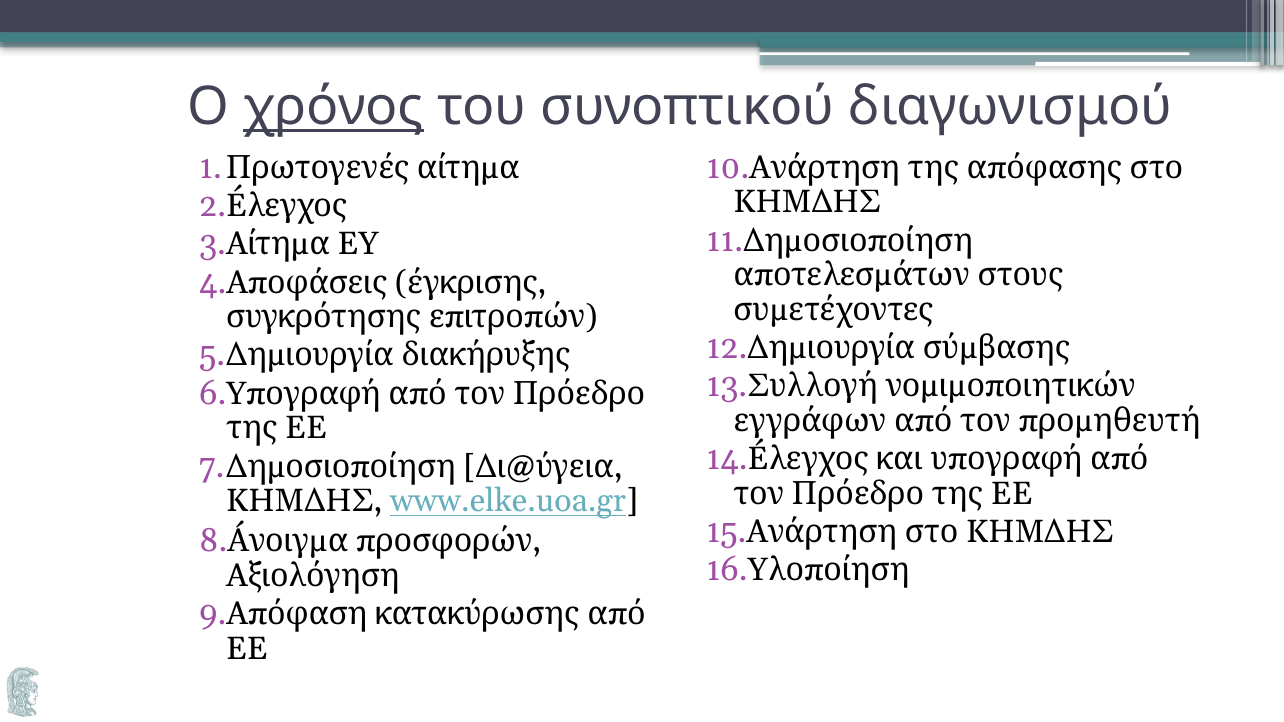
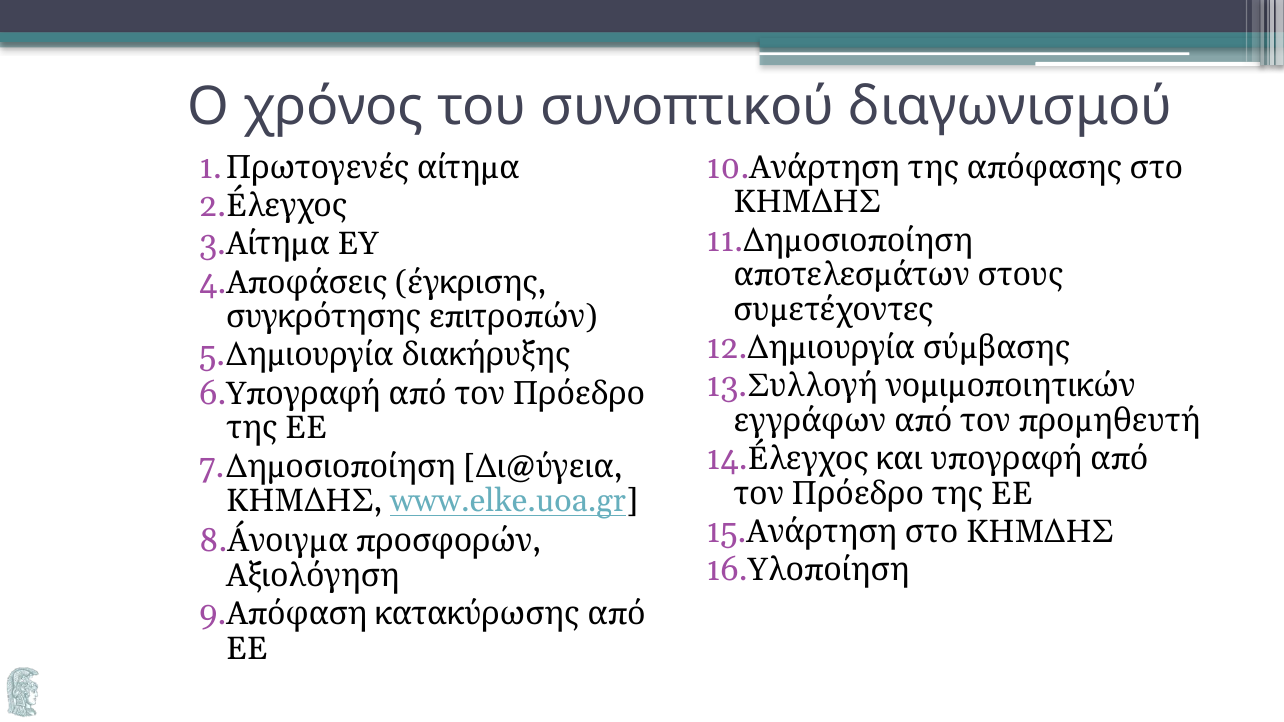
χρόνος underline: present -> none (334, 107)
